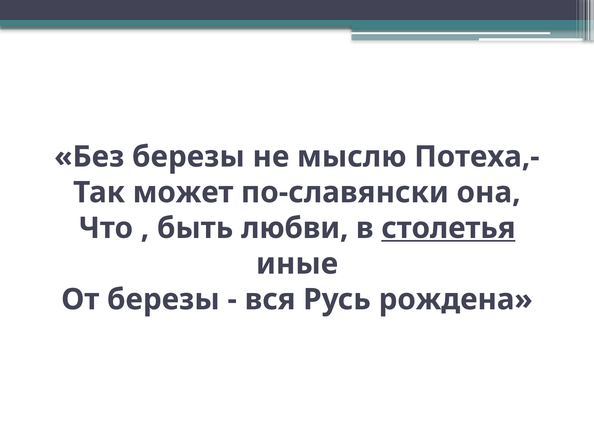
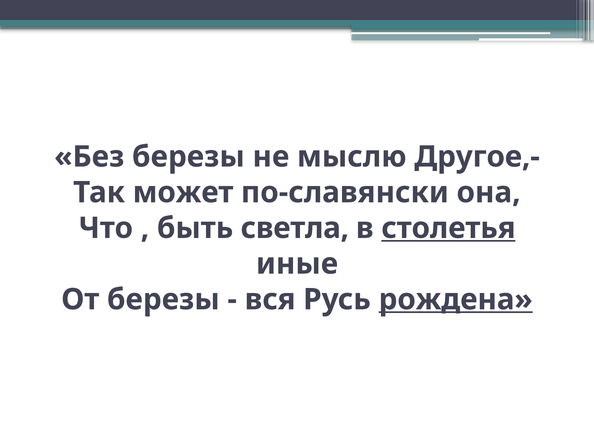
Потеха,-: Потеха,- -> Другое,- (477, 157)
любви: любви -> светла (295, 228)
рождена underline: none -> present (456, 299)
